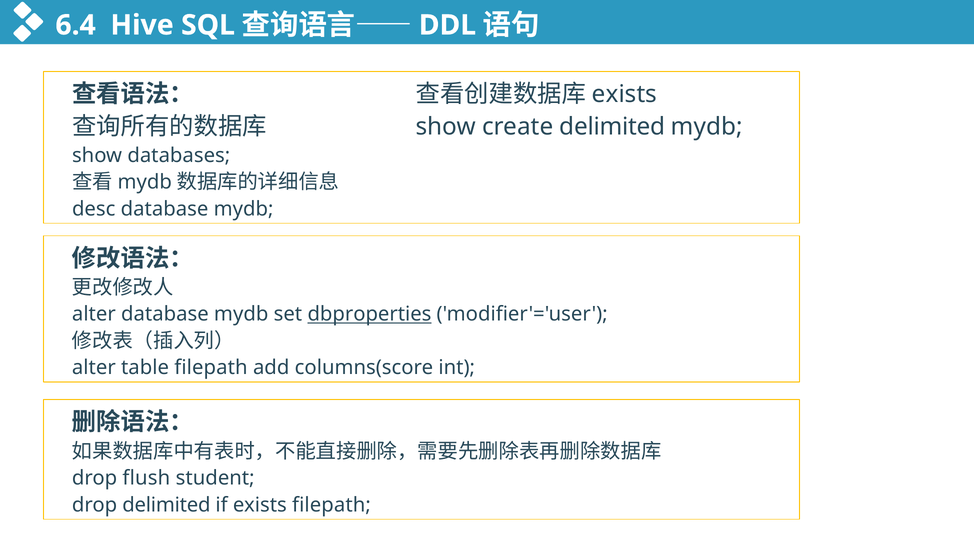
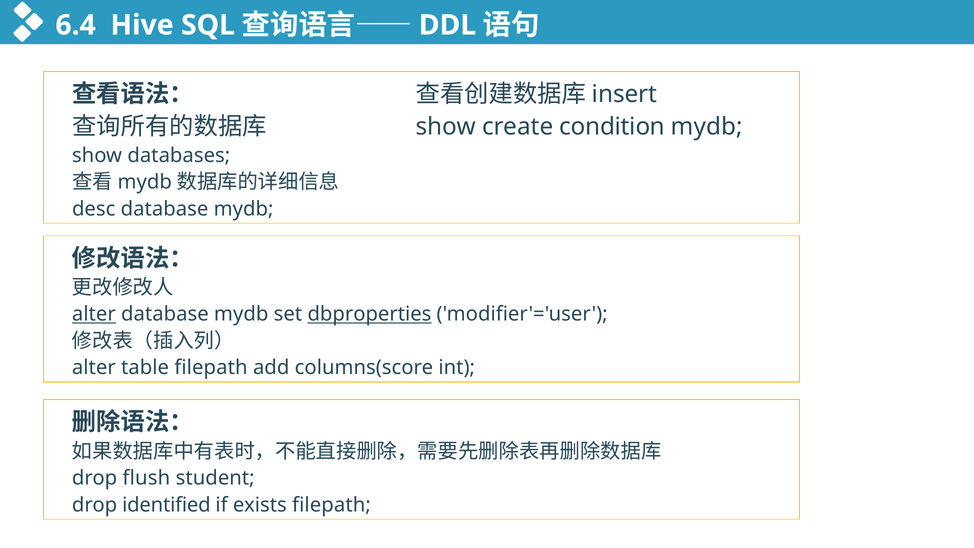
exists: exists -> insert (625, 94)
create delimited: delimited -> condition (612, 126)
alter underline: none -> present (94, 314)
drop delimited: delimited -> identified (166, 505)
